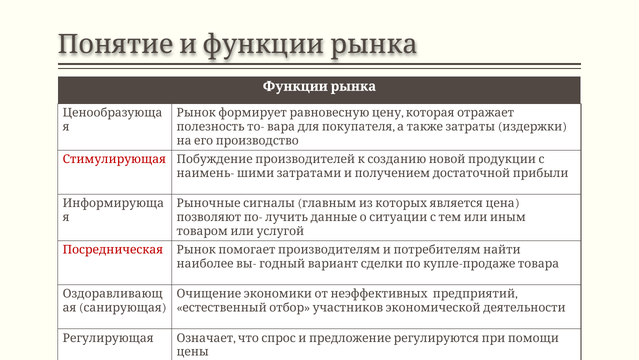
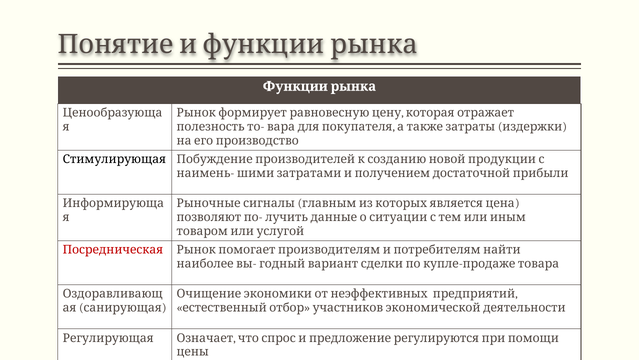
Стимулирующая colour: red -> black (114, 159)
